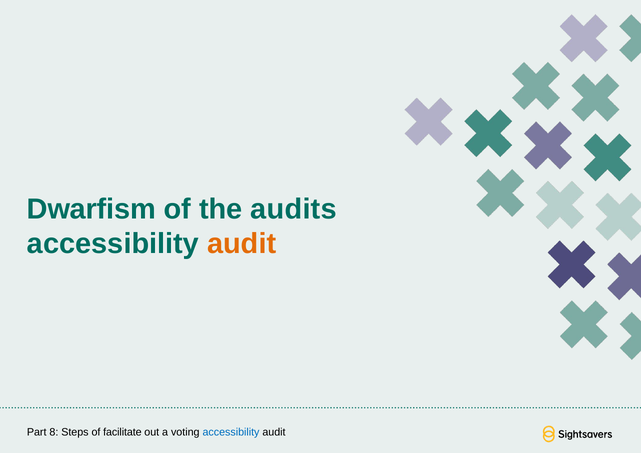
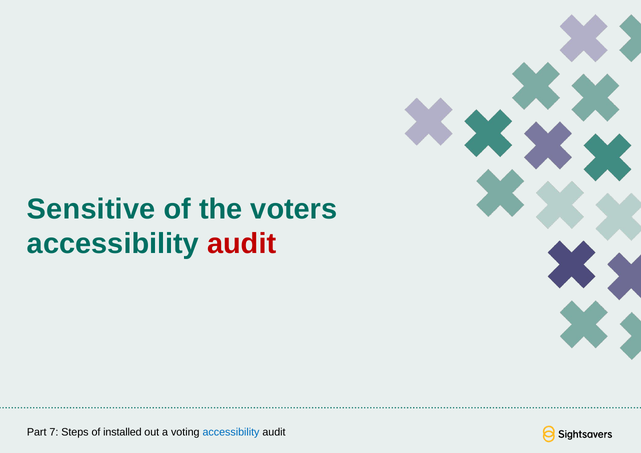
Dwarfism: Dwarfism -> Sensitive (91, 209)
audits: audits -> voters (294, 209)
audit colour: orange -> red (242, 244)
8: 8 -> 7 (54, 433)
facilitate: facilitate -> installed (122, 433)
